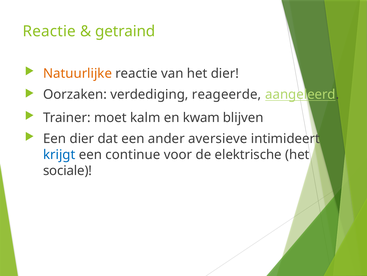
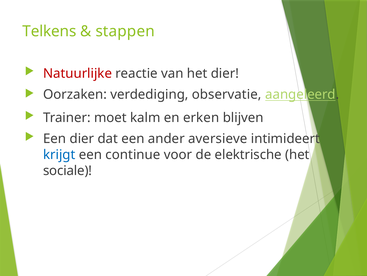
Reactie: Reactie -> Telkens (49, 31)
getraind: getraind -> stappen (125, 31)
Natuurlijke colour: orange -> red (78, 73)
reageerde: reageerde -> observatie (227, 94)
kwam: kwam -> erken (201, 117)
